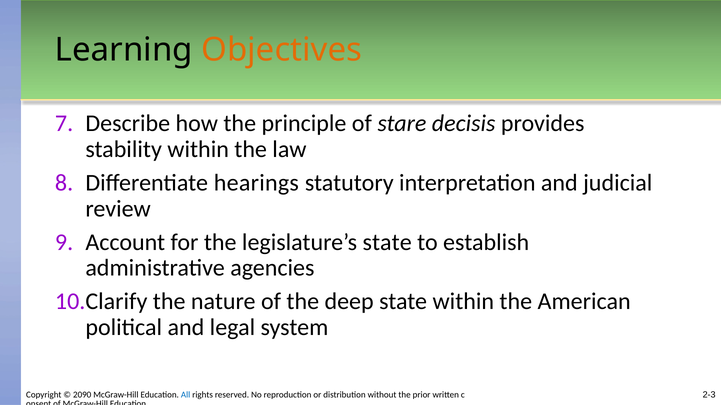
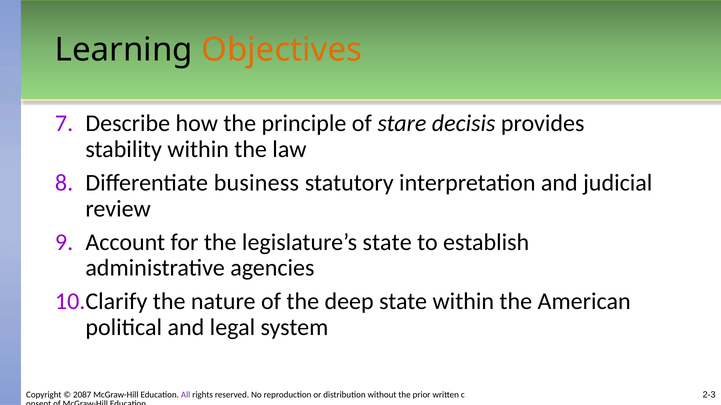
hearings: hearings -> business (256, 183)
2090: 2090 -> 2087 (82, 395)
All colour: blue -> purple (186, 395)
